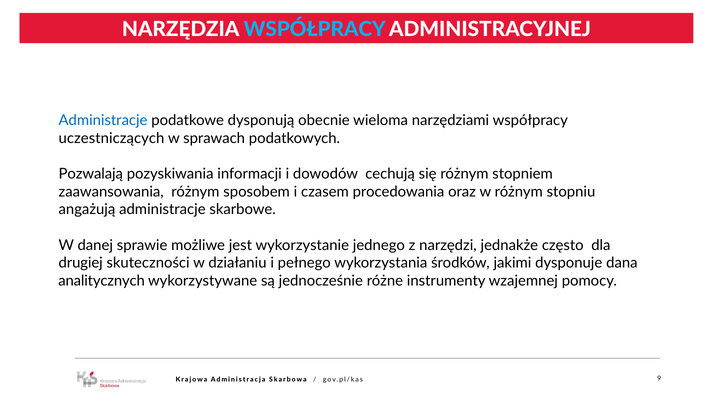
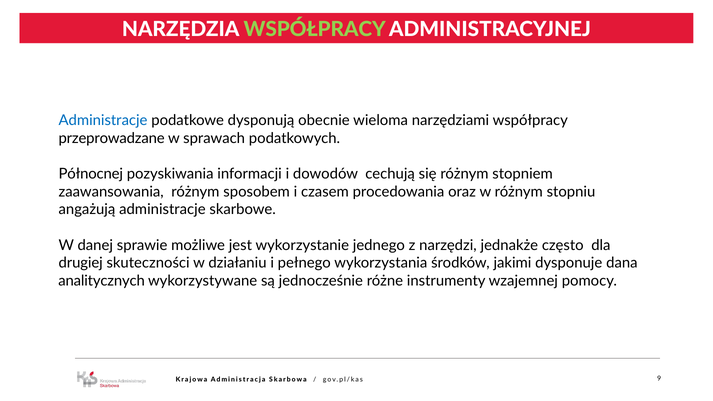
WSPÓŁPRACY colour: light blue -> light green (315, 29)
uczestniczących: uczestniczących -> przeprowadzane (112, 138)
Pozwalają: Pozwalają -> Północnej (91, 174)
